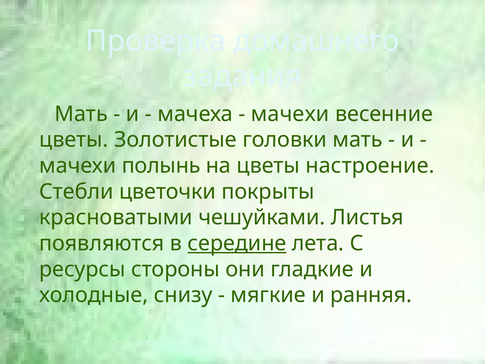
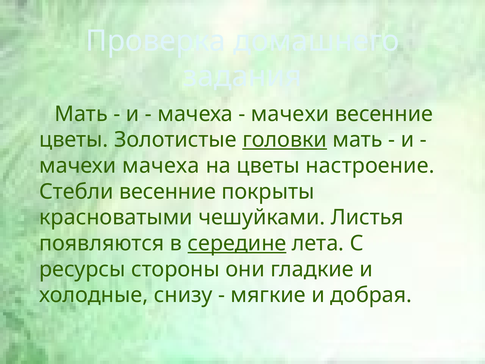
головки underline: none -> present (285, 140)
мачехи полынь: полынь -> мачеха (161, 166)
Стебли цветочки: цветочки -> весенние (168, 191)
ранняя: ранняя -> добрая (371, 295)
